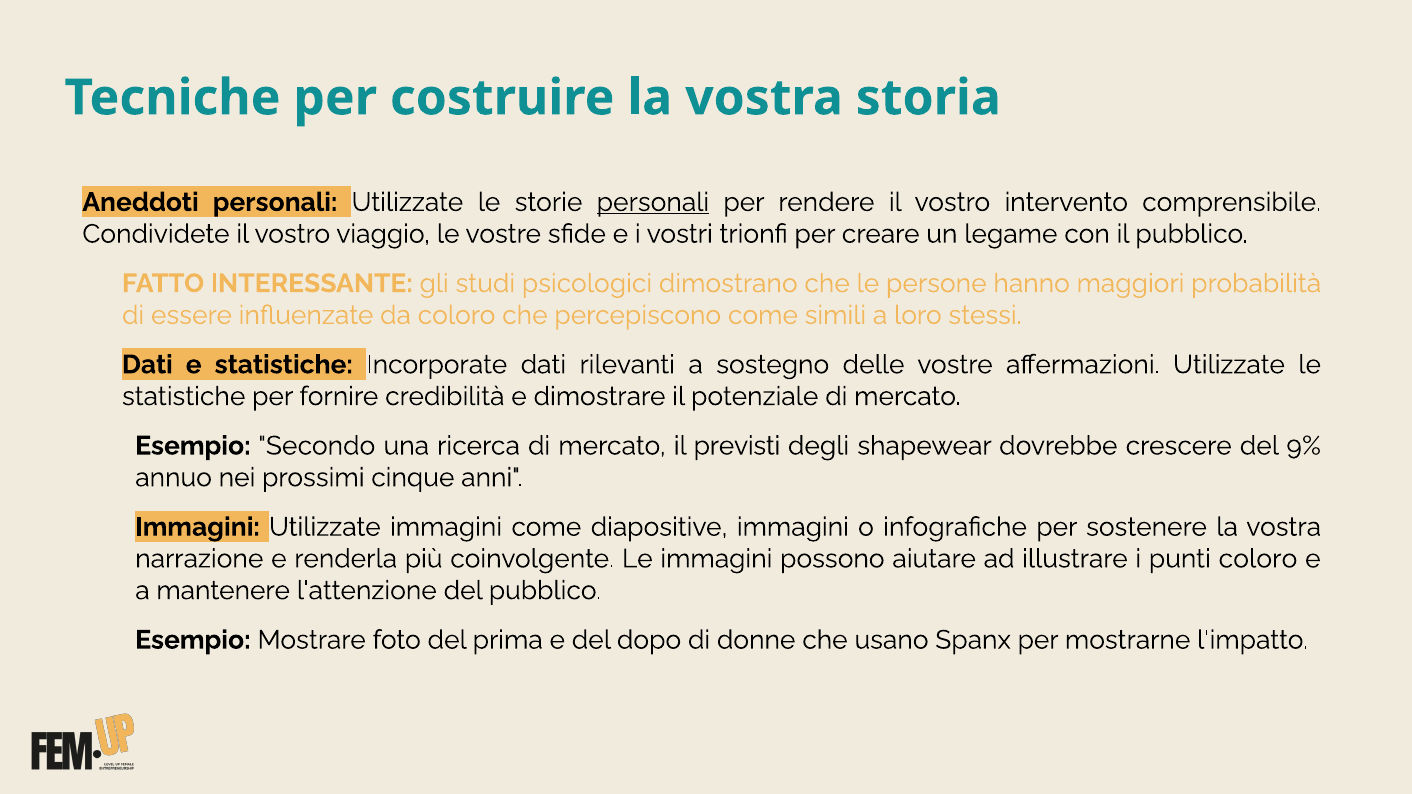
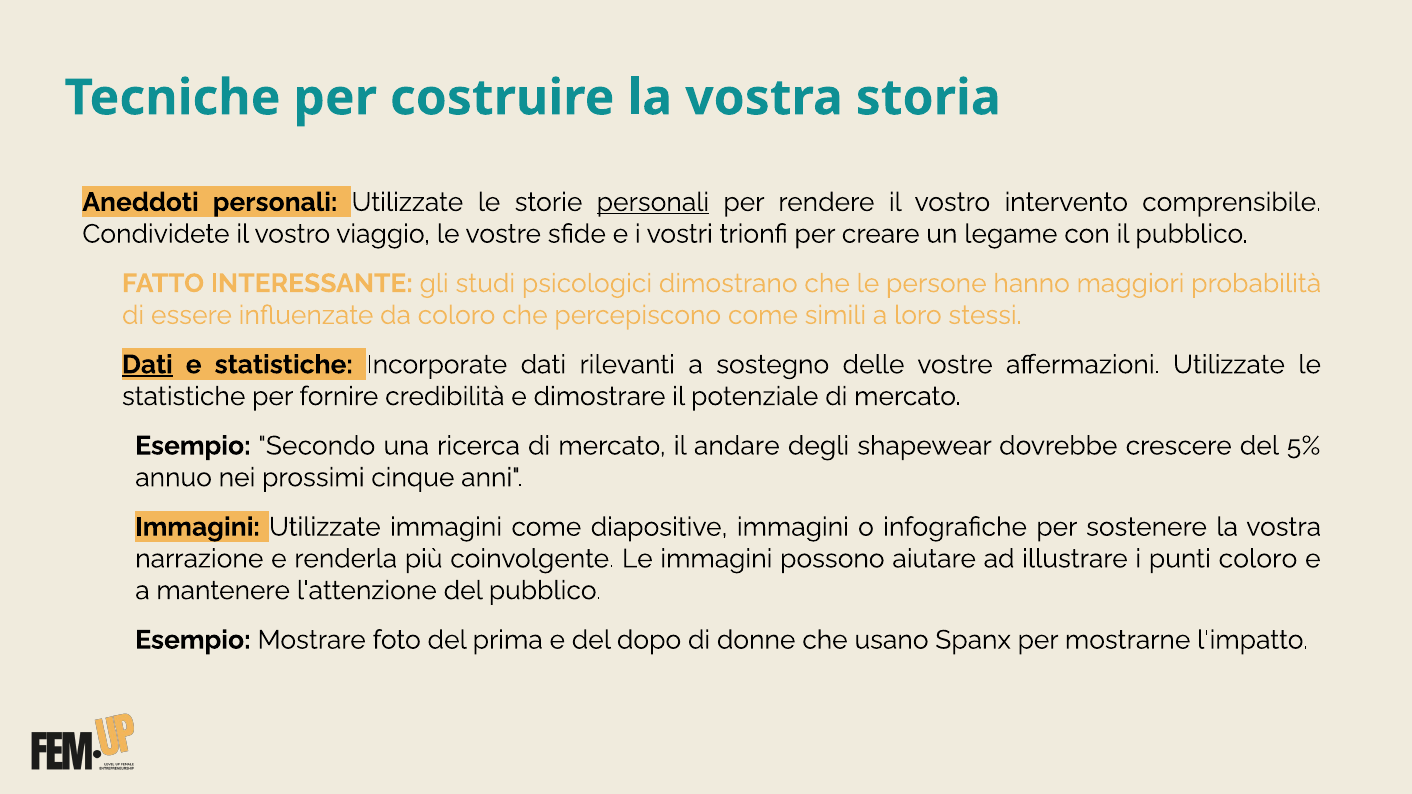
Dati underline: none -> present (147, 365)
previsti: previsti -> andare (737, 446)
9%: 9% -> 5% (1304, 446)
